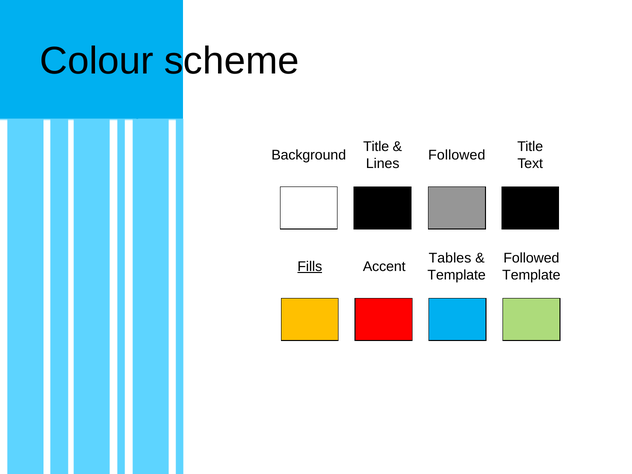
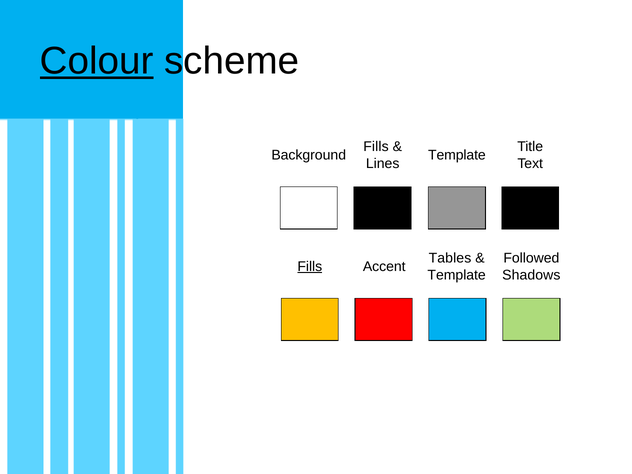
Colour underline: none -> present (97, 61)
Title: Title -> Fills (376, 147)
Followed: Followed -> Template (457, 155)
Template: Template -> Shadows (531, 275)
